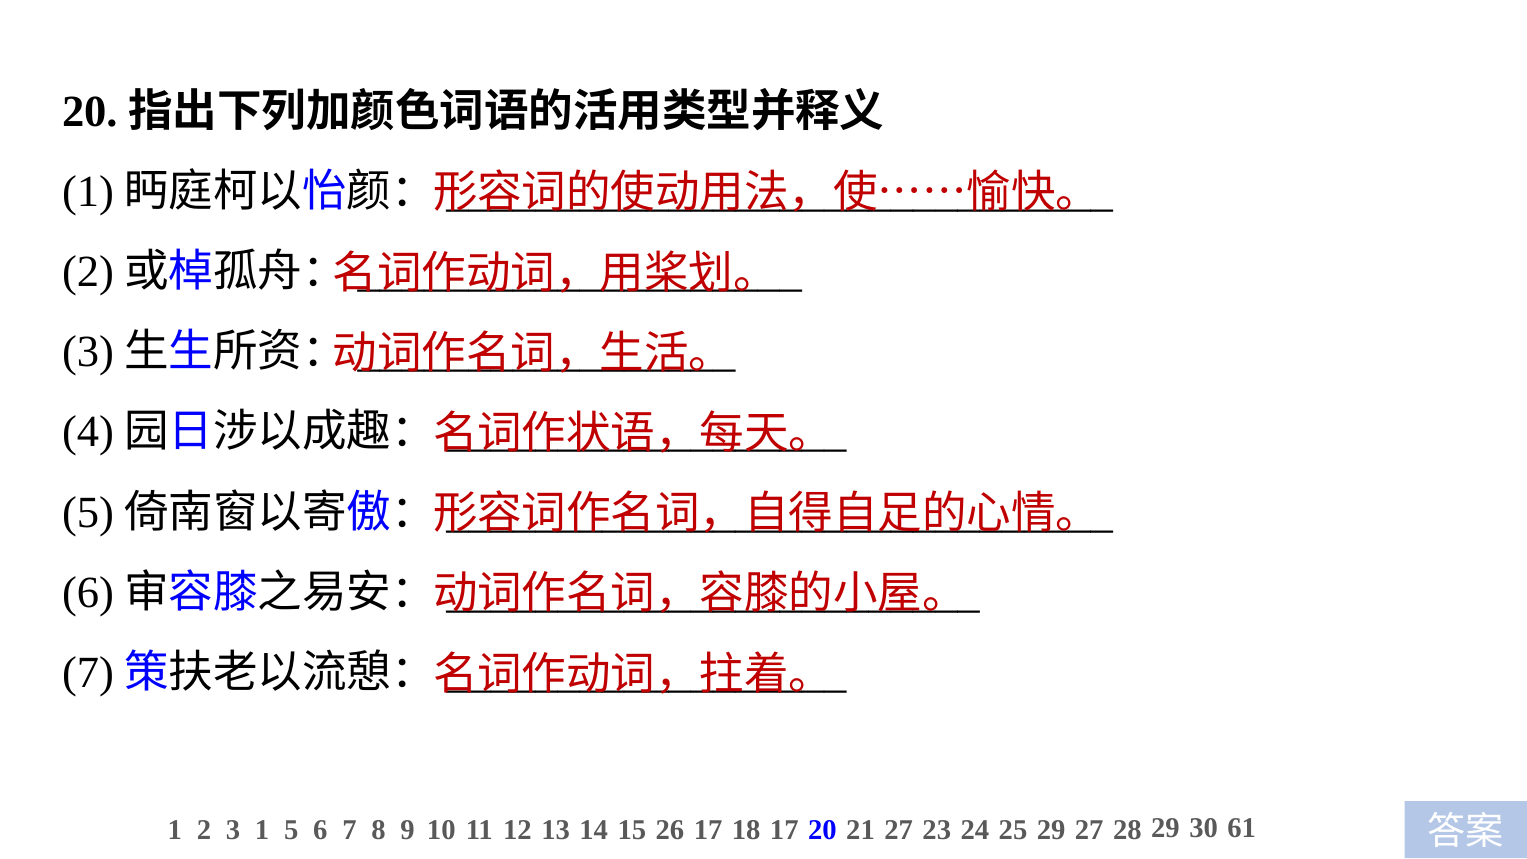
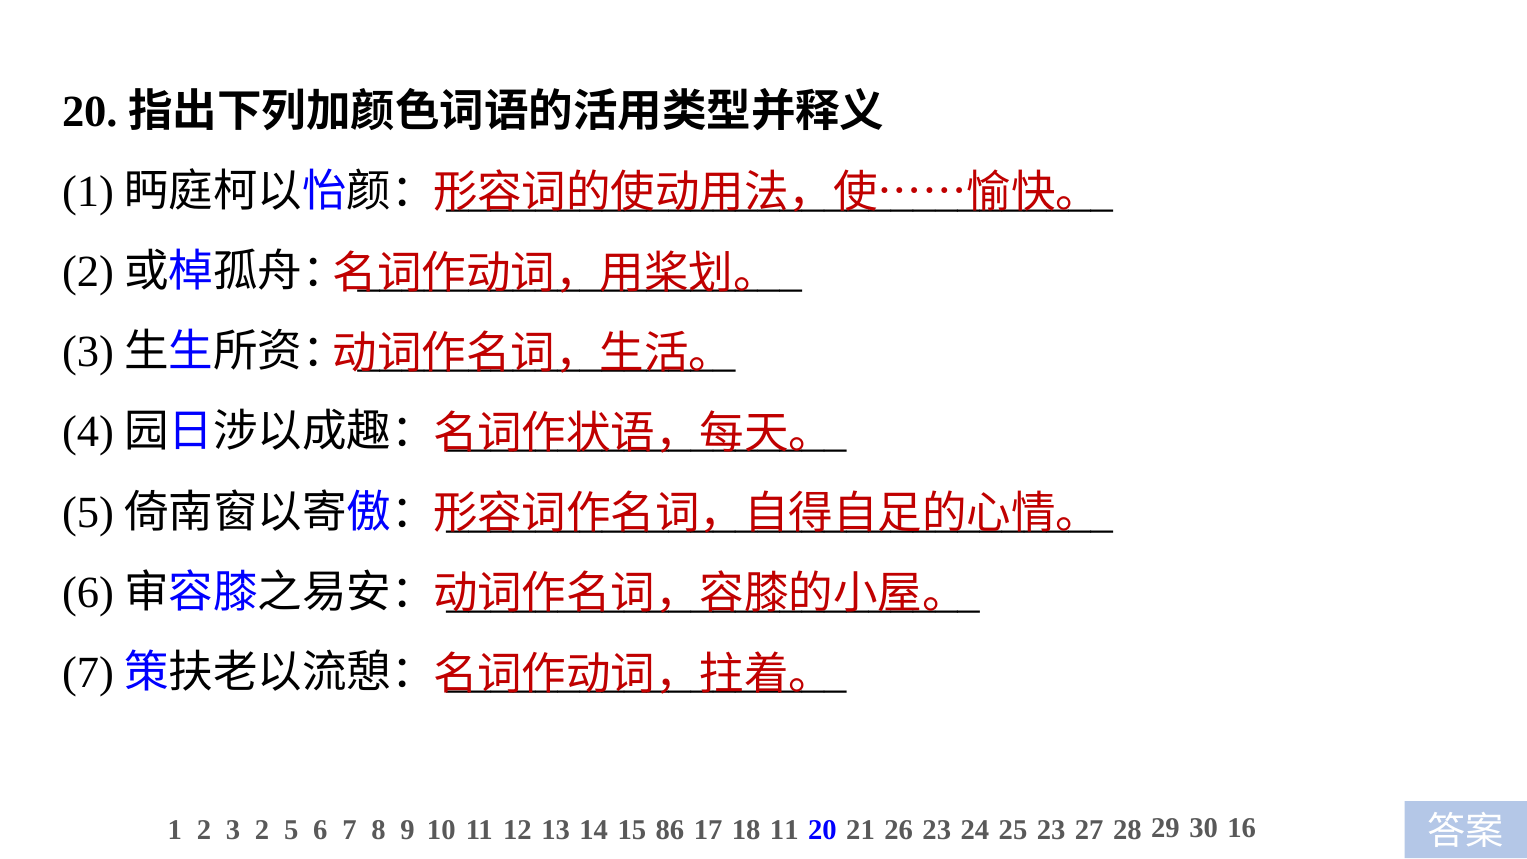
3 1: 1 -> 2 (262, 830)
26: 26 -> 86 (670, 830)
18 17: 17 -> 11 (784, 830)
21 27: 27 -> 26 (899, 830)
25 29: 29 -> 23 (1051, 830)
61: 61 -> 16 (1242, 828)
